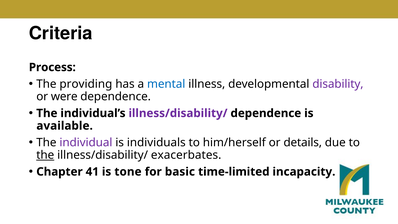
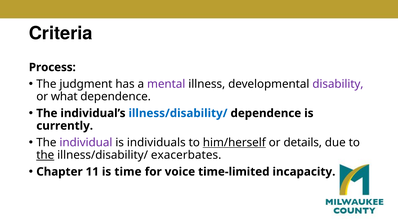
providing: providing -> judgment (86, 84)
mental colour: blue -> purple (166, 84)
were: were -> what (64, 96)
illness/disability/ colour: purple -> blue (178, 113)
available: available -> currently (65, 126)
him/herself underline: none -> present (234, 142)
41: 41 -> 11 (92, 172)
tone: tone -> time (128, 172)
basic: basic -> voice (180, 172)
